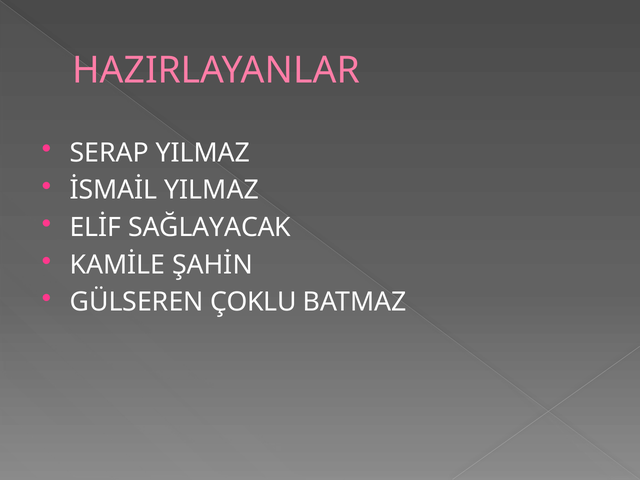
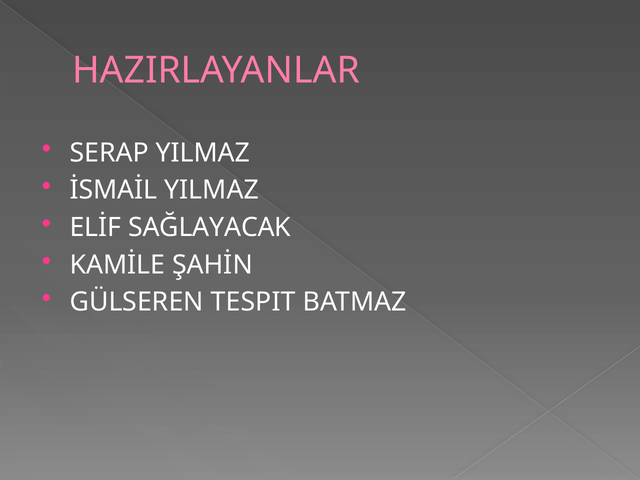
ÇOKLU: ÇOKLU -> TESPIT (253, 302)
